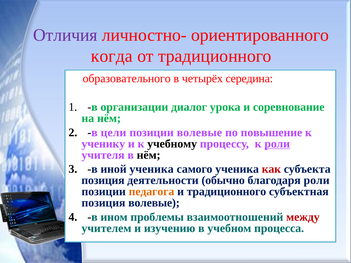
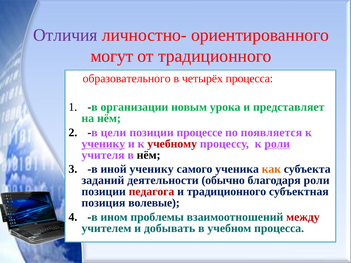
когда: когда -> могут (112, 56)
четырёх середина: середина -> процесса (249, 79)
диалог: диалог -> новым (189, 107)
соревнование: соревнование -> представляет (289, 107)
позиции волевые: волевые -> процессе (200, 133)
повышение: повышение -> появляется (271, 133)
ученику underline: none -> present (103, 144)
учебному colour: black -> red (172, 144)
иной ученика: ученика -> ученику (152, 169)
как colour: red -> orange (271, 169)
позиция: позиция -> заданий (103, 180)
педагога colour: orange -> red (152, 192)
изучению: изучению -> добывать (170, 228)
